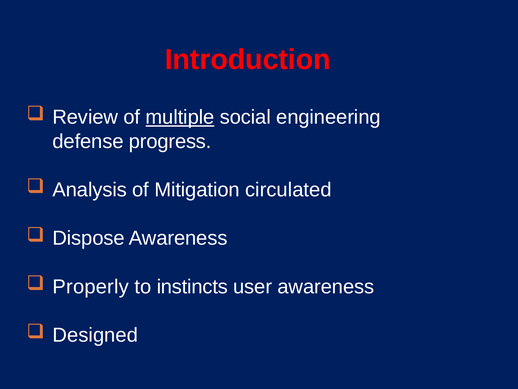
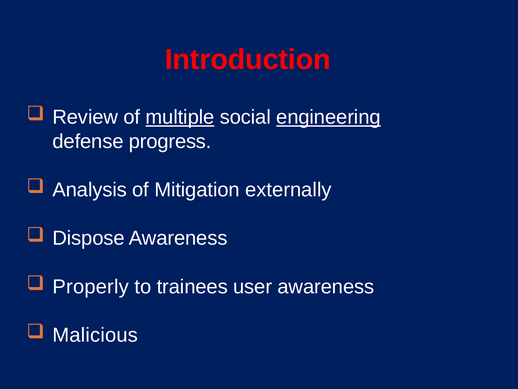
engineering underline: none -> present (328, 117)
circulated: circulated -> externally (288, 190)
instincts: instincts -> trainees (192, 286)
Designed: Designed -> Malicious (95, 335)
